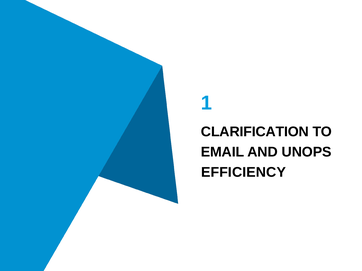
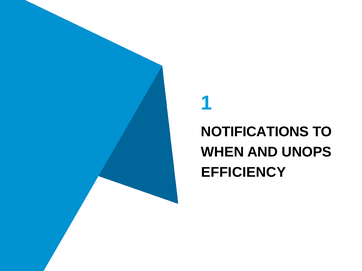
CLARIFICATION: CLARIFICATION -> NOTIFICATIONS (255, 132)
EMAIL: EMAIL -> WHEN (222, 152)
